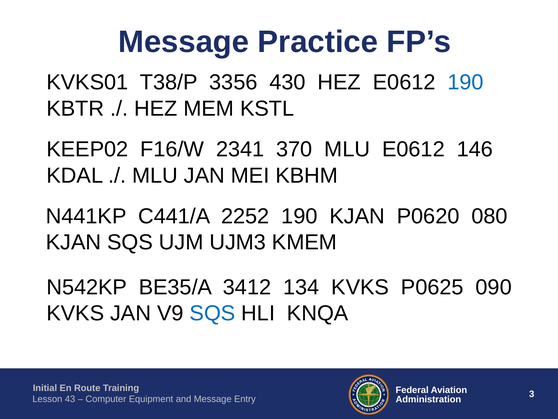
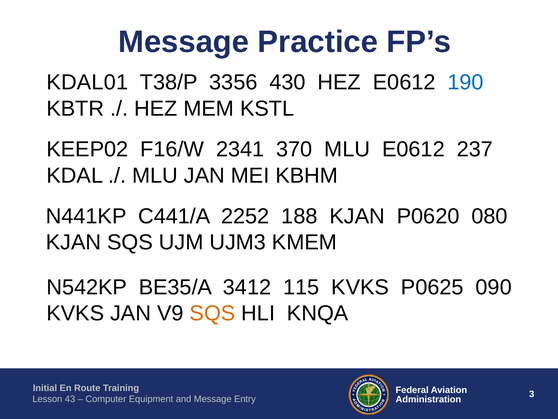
KVKS01: KVKS01 -> KDAL01 (87, 82)
146: 146 -> 237 (475, 149)
2252 190: 190 -> 188 (299, 216)
134: 134 -> 115 (301, 287)
SQS colour: blue -> orange (212, 313)
